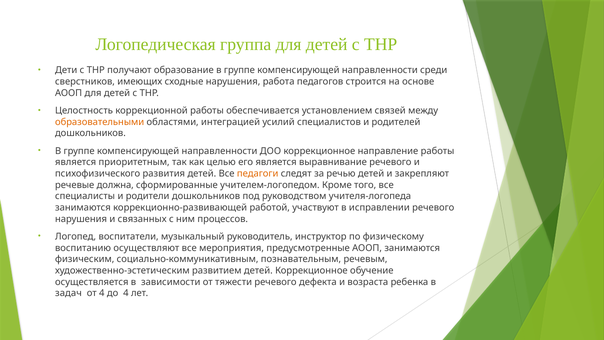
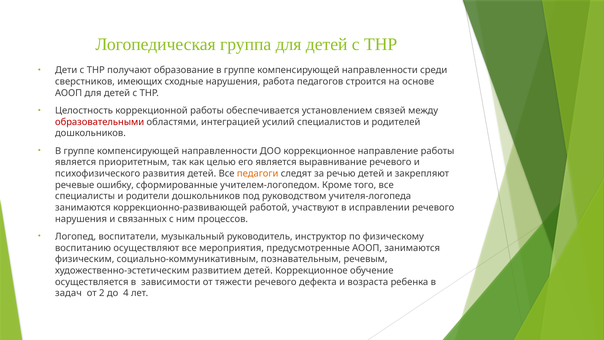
образовательными colour: orange -> red (100, 122)
должна: должна -> ошибку (115, 185)
от 4: 4 -> 2 (102, 293)
